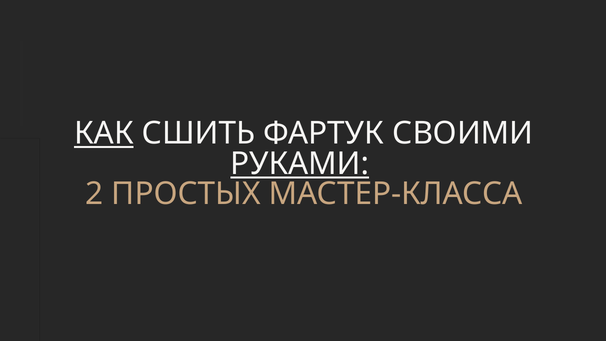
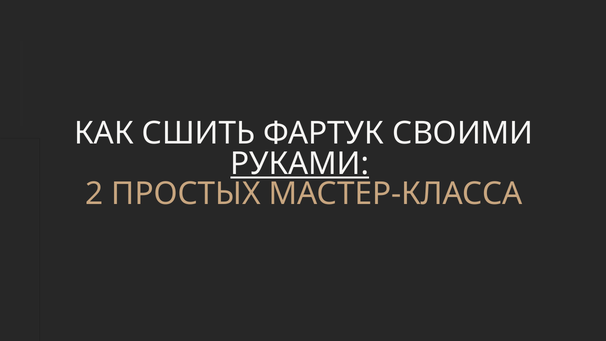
КАК underline: present -> none (104, 133)
